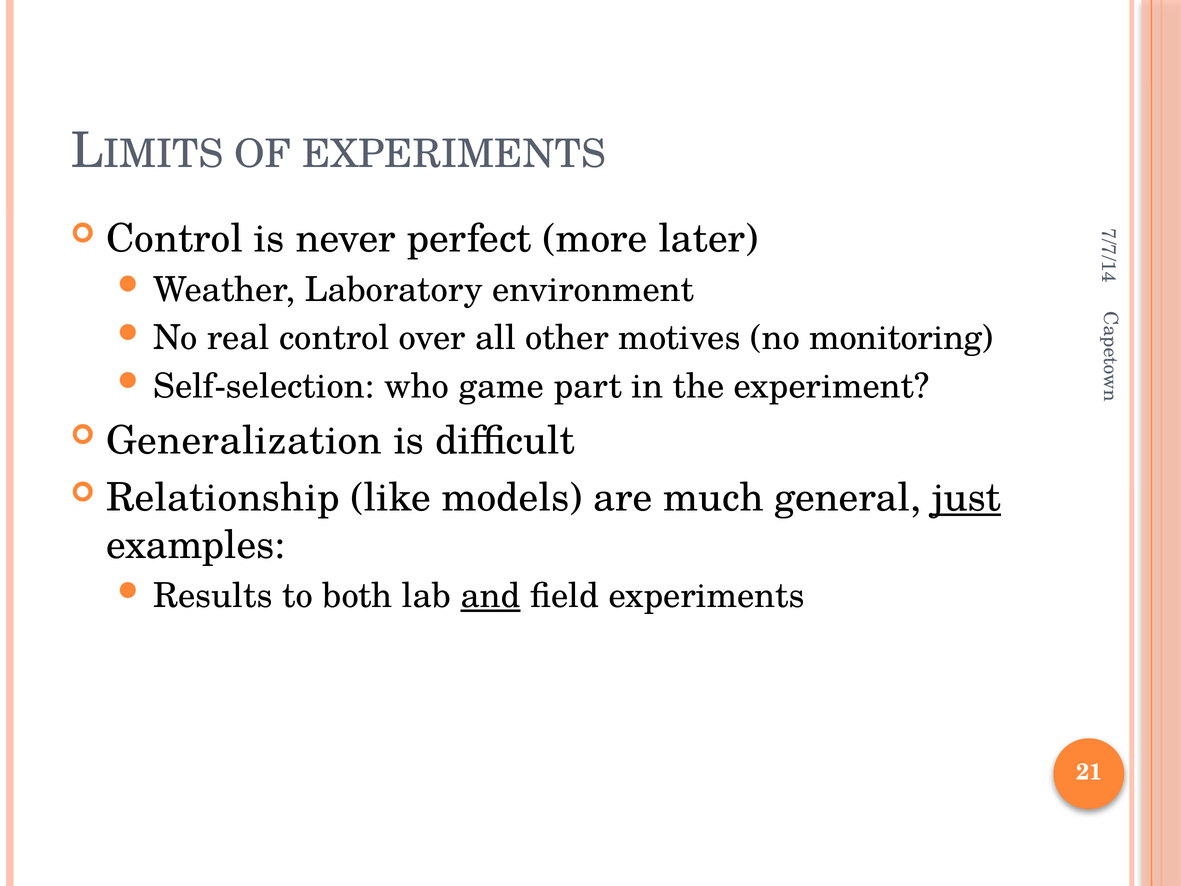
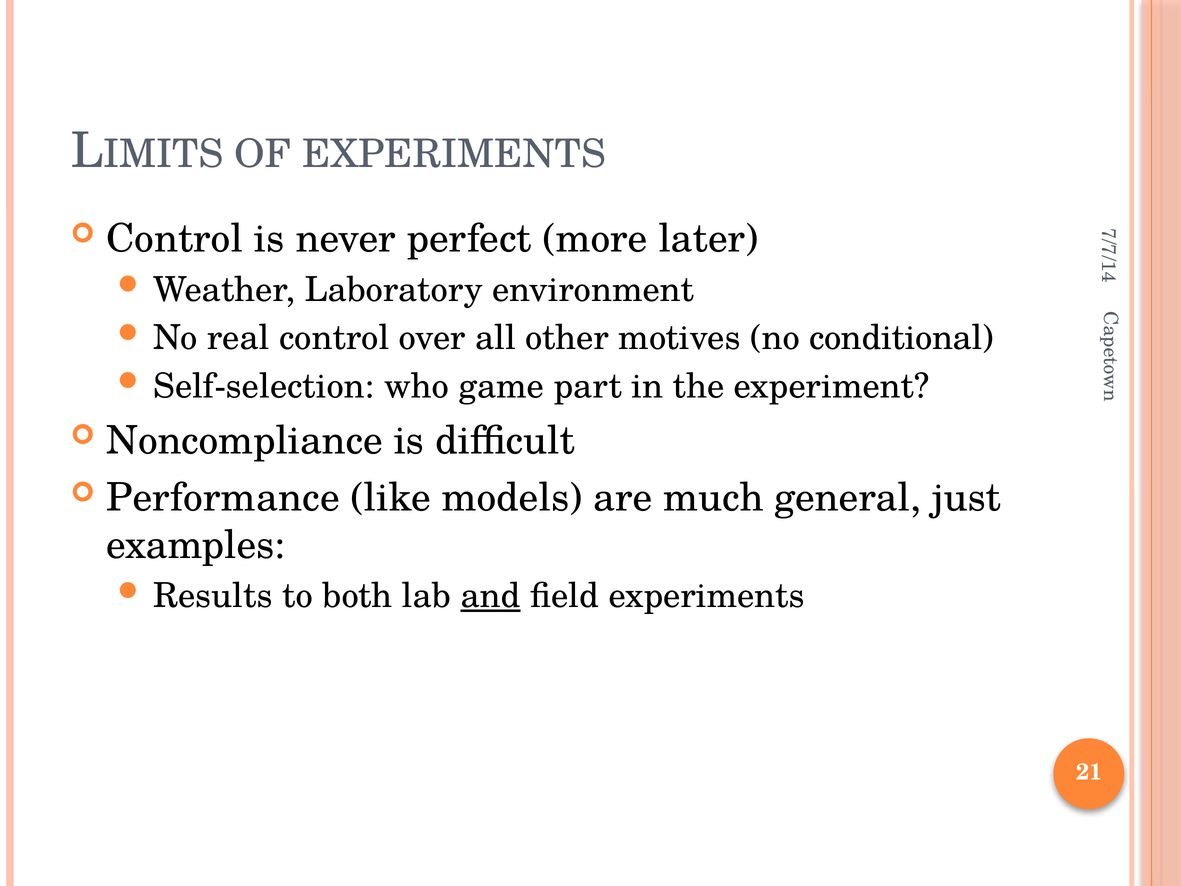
monitoring: monitoring -> conditional (901, 338)
Generalization: Generalization -> Noncompliance (244, 441)
Relationship: Relationship -> Performance (223, 498)
just underline: present -> none (967, 498)
